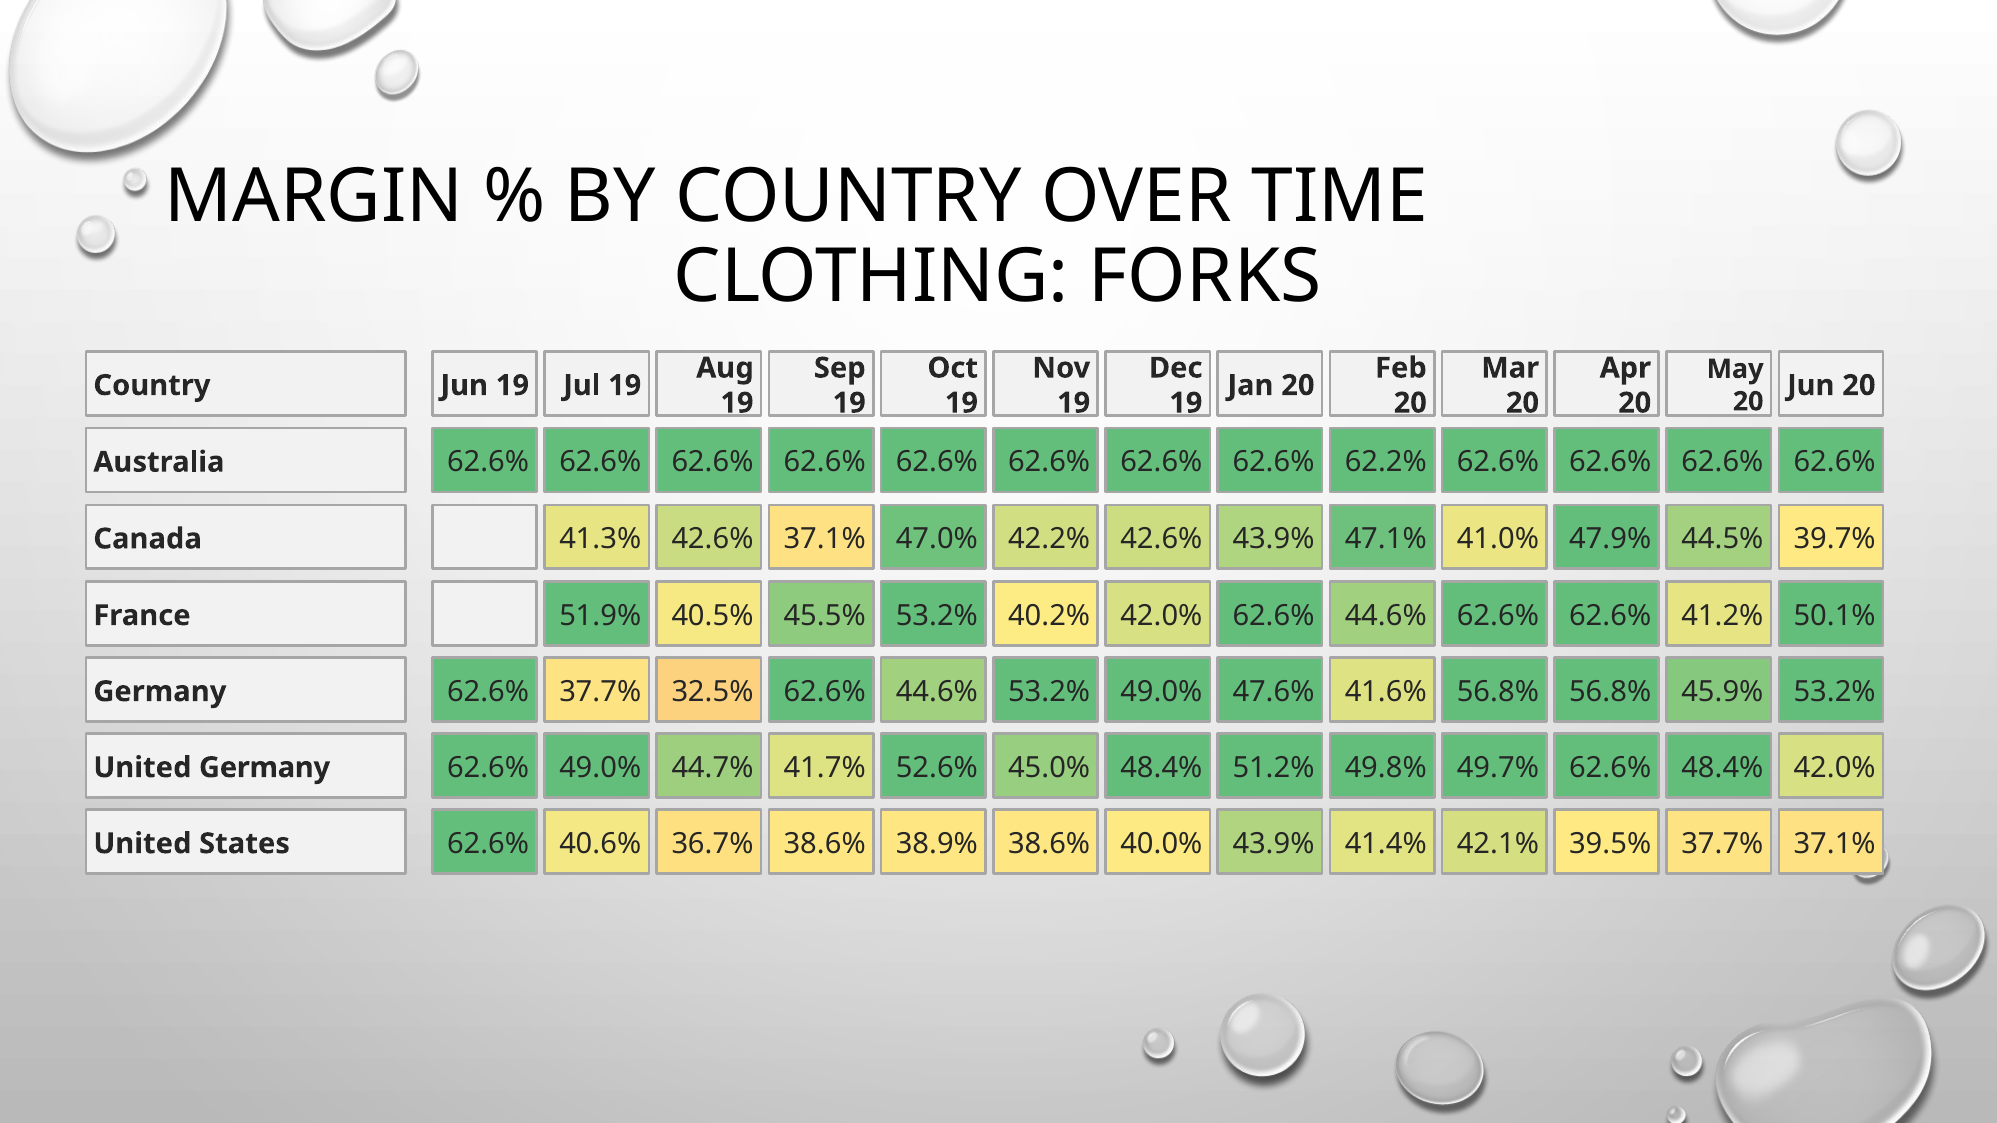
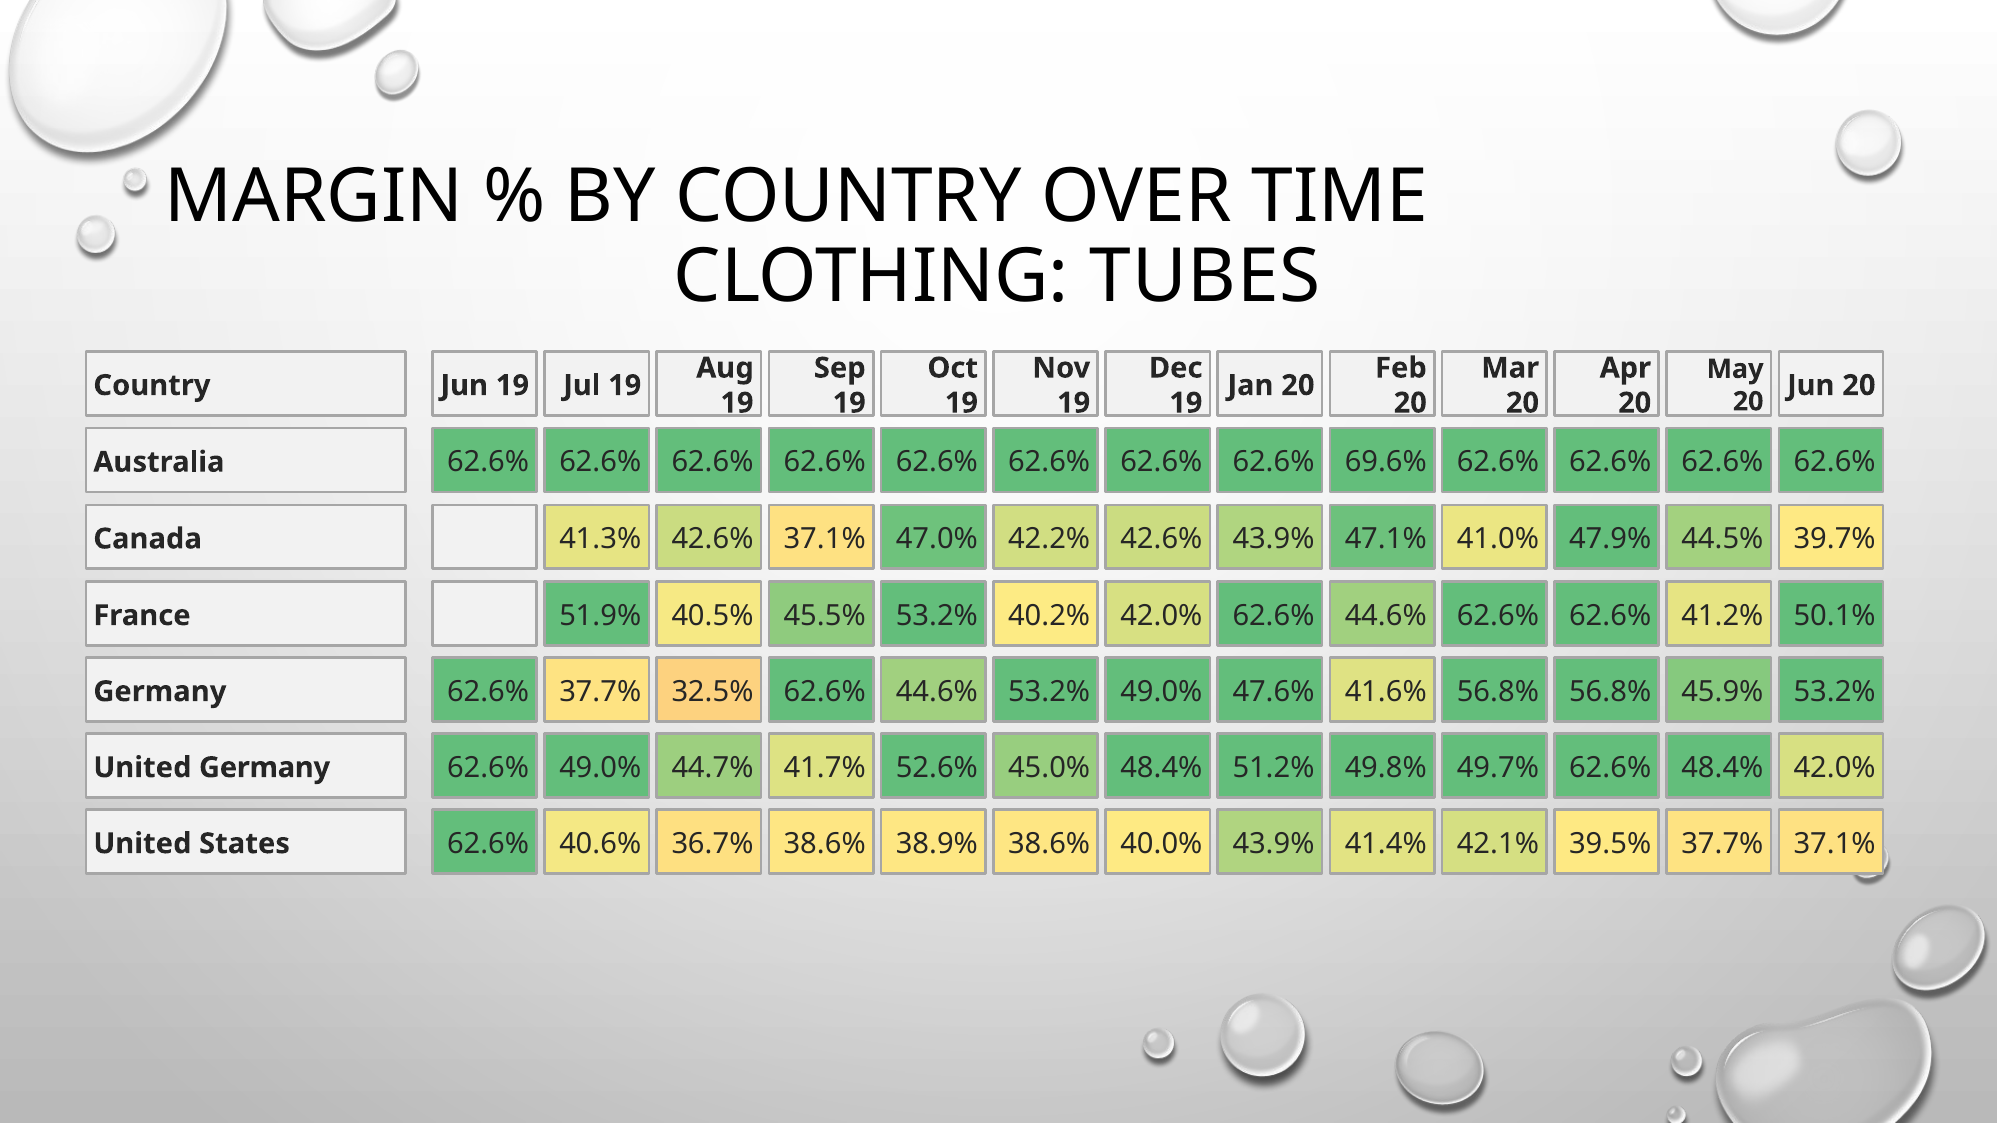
FORKS: FORKS -> TUBES (1205, 276)
62.2%: 62.2% -> 69.6% (1386, 462)
